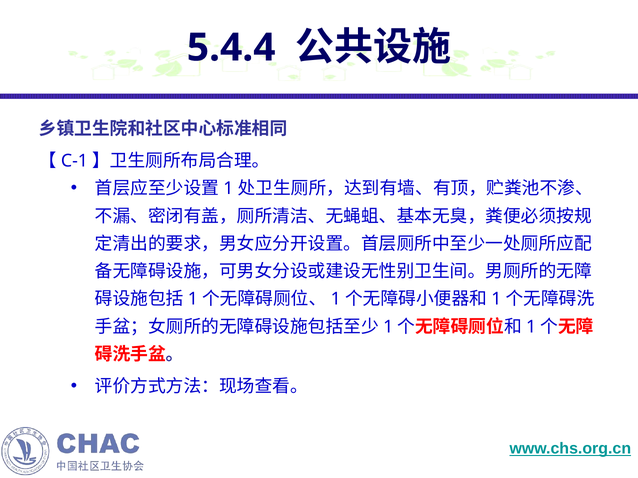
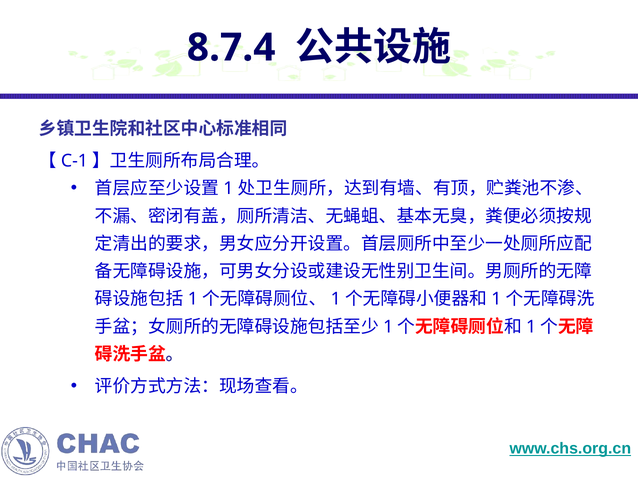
5.4.4: 5.4.4 -> 8.7.4 (231, 48)
